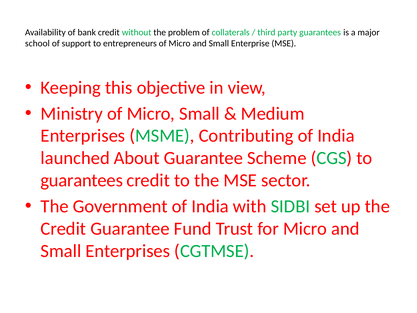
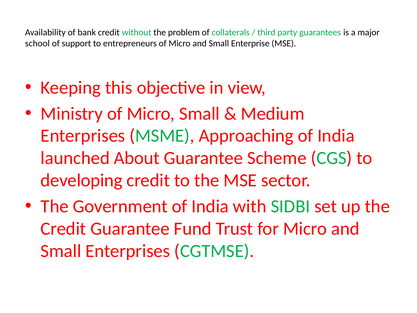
Contributing: Contributing -> Approaching (246, 136)
guarantees: guarantees -> developing (82, 180)
